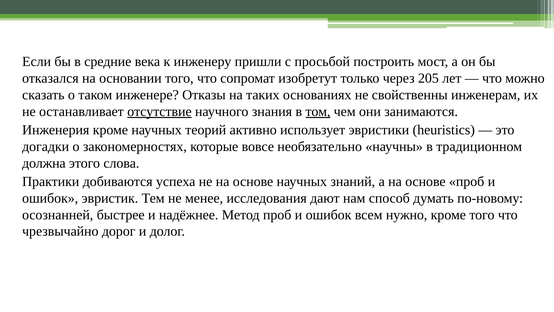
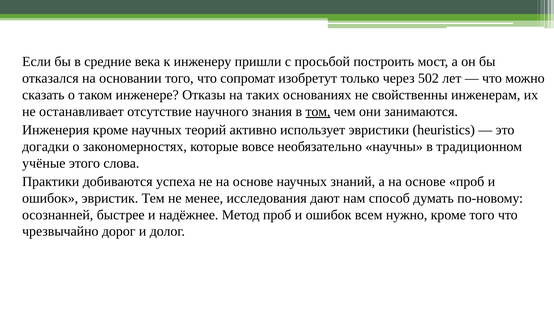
205: 205 -> 502 (428, 78)
отсутствие underline: present -> none (159, 111)
должна: должна -> учёные (44, 163)
